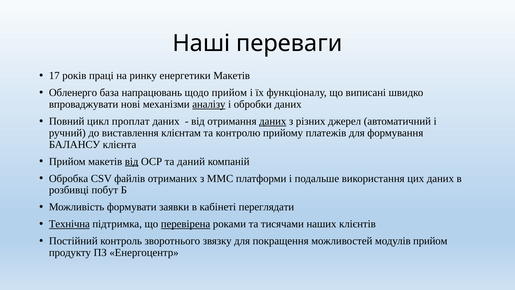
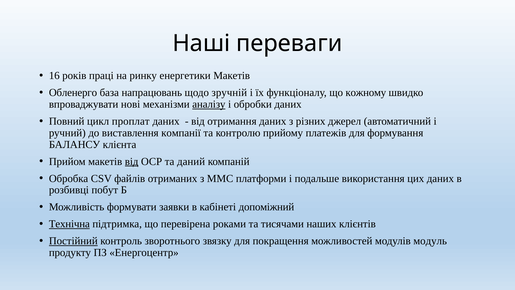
17: 17 -> 16 (54, 76)
щодо прийом: прийом -> зручній (229, 93)
виписані: виписані -> кожному (366, 93)
даних underline: present -> none (273, 121)
клієнтам: клієнтам -> компанії (181, 133)
переглядати: переглядати -> допоміжний (266, 207)
перевірена underline: present -> none (186, 224)
Постійний underline: none -> present (73, 241)
модулів прийом: прийом -> модуль (430, 241)
